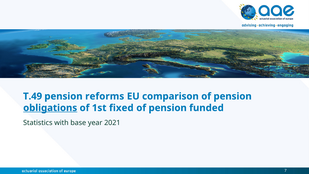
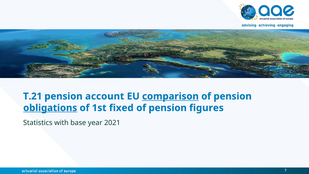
T.49: T.49 -> T.21 (33, 96)
reforms: reforms -> account (105, 96)
comparison underline: none -> present (170, 96)
funded: funded -> figures (206, 108)
